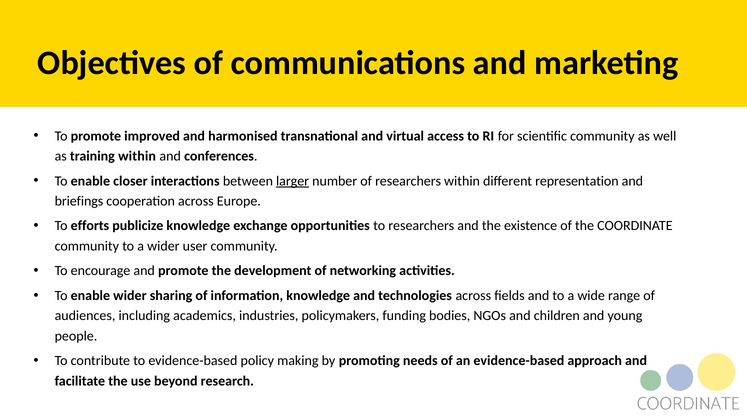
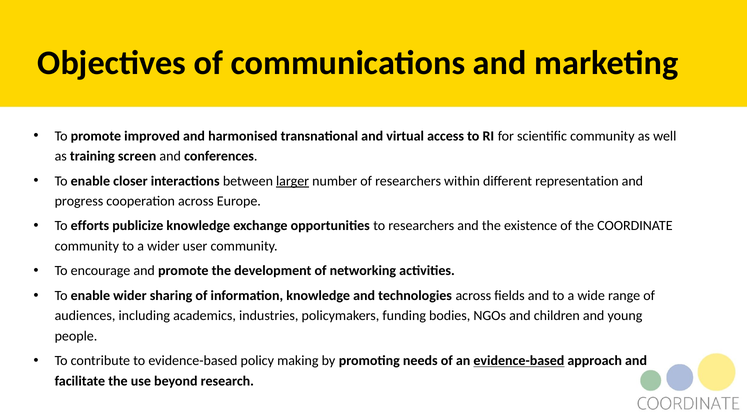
training within: within -> screen (137, 156)
briefings: briefings -> progress (79, 201)
evidence-based underline: none -> present (519, 361)
